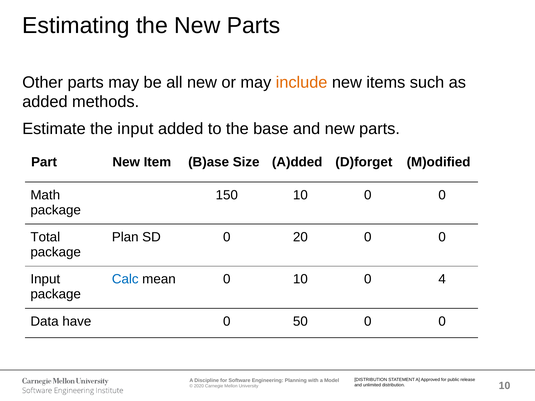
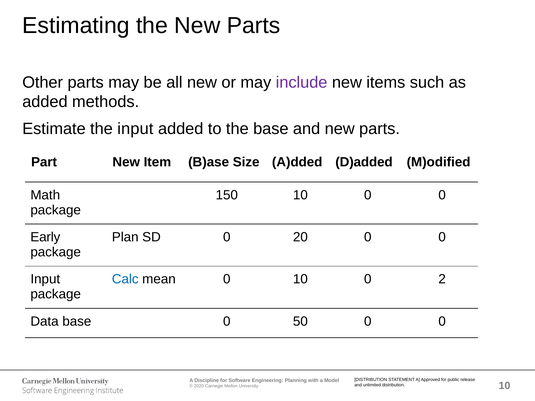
include colour: orange -> purple (302, 82)
D)forget: D)forget -> D)added (364, 162)
Total: Total -> Early (45, 237)
4: 4 -> 2 (442, 279)
Data have: have -> base (77, 322)
